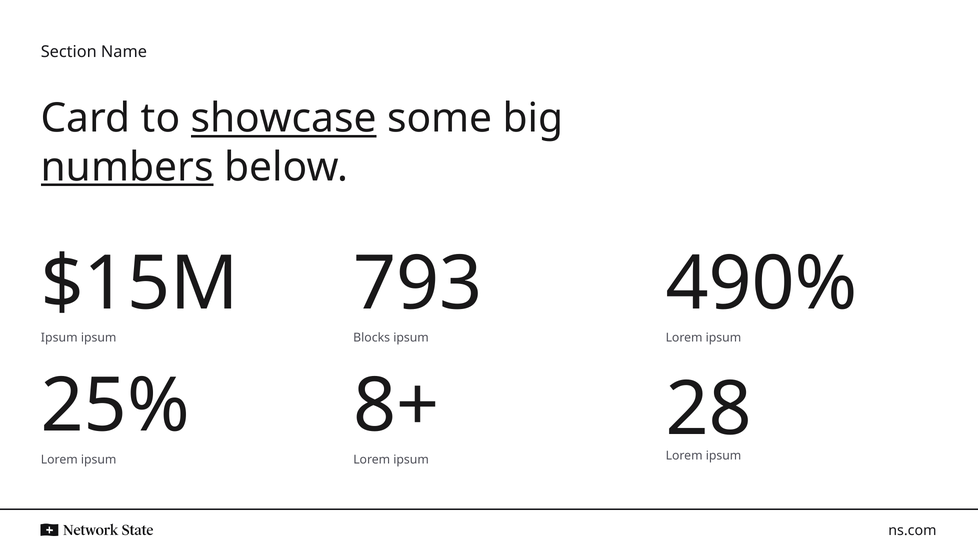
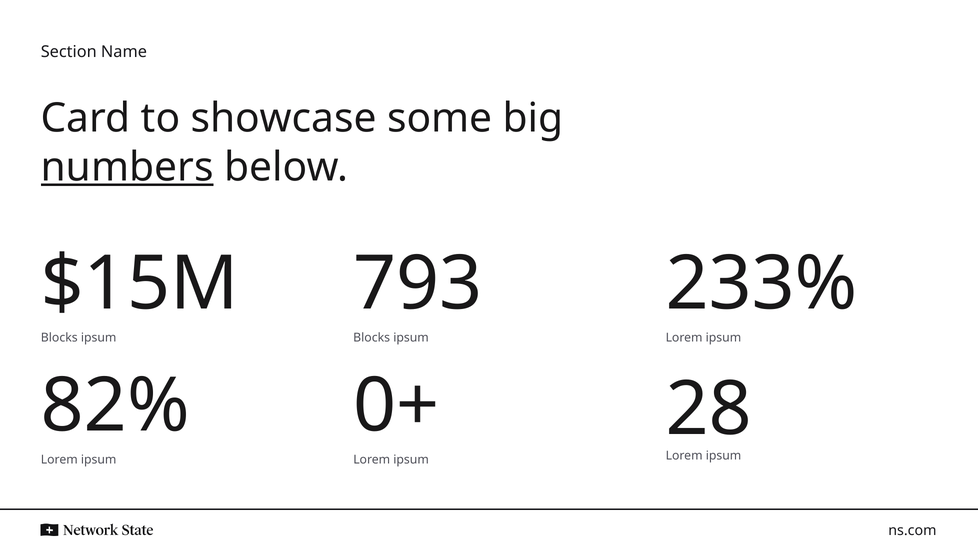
showcase underline: present -> none (284, 119)
490%: 490% -> 233% (762, 284)
Ipsum: Ipsum -> Blocks (59, 338)
25%: 25% -> 82% (115, 406)
8+: 8+ -> 0+ (396, 406)
